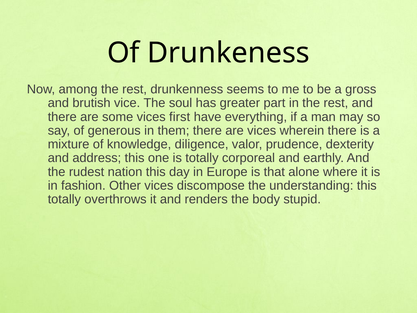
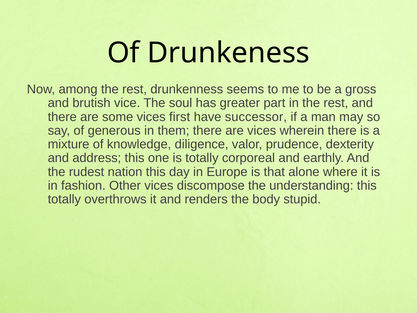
everything: everything -> successor (256, 117)
